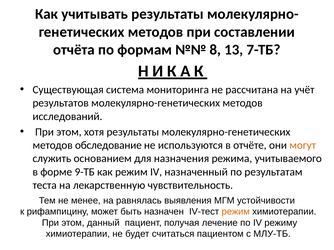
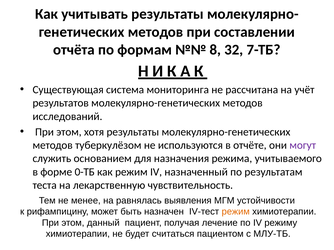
13: 13 -> 32 (234, 50)
обследование: обследование -> туберкулёзом (108, 146)
могут colour: orange -> purple (303, 146)
9-ТБ: 9-ТБ -> 0-ТБ (85, 172)
